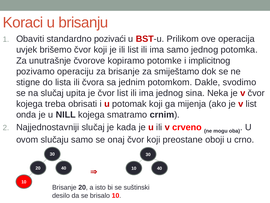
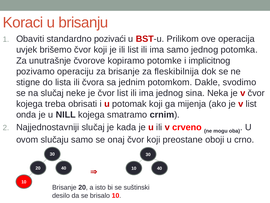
smiještamo: smiještamo -> fleskibilnija (177, 71)
upita: upita -> neke (76, 93)
